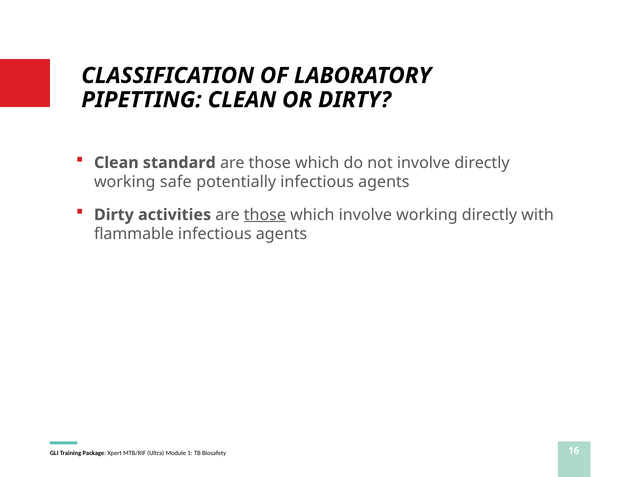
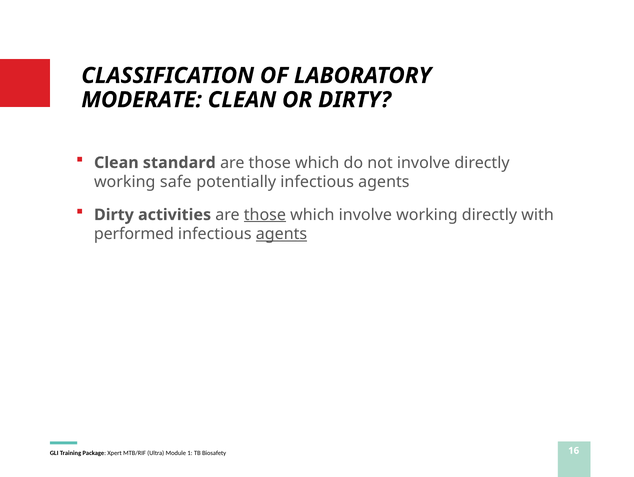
PIPETTING: PIPETTING -> MODERATE (142, 100)
flammable: flammable -> performed (134, 234)
agents underline: none -> present (281, 234)
